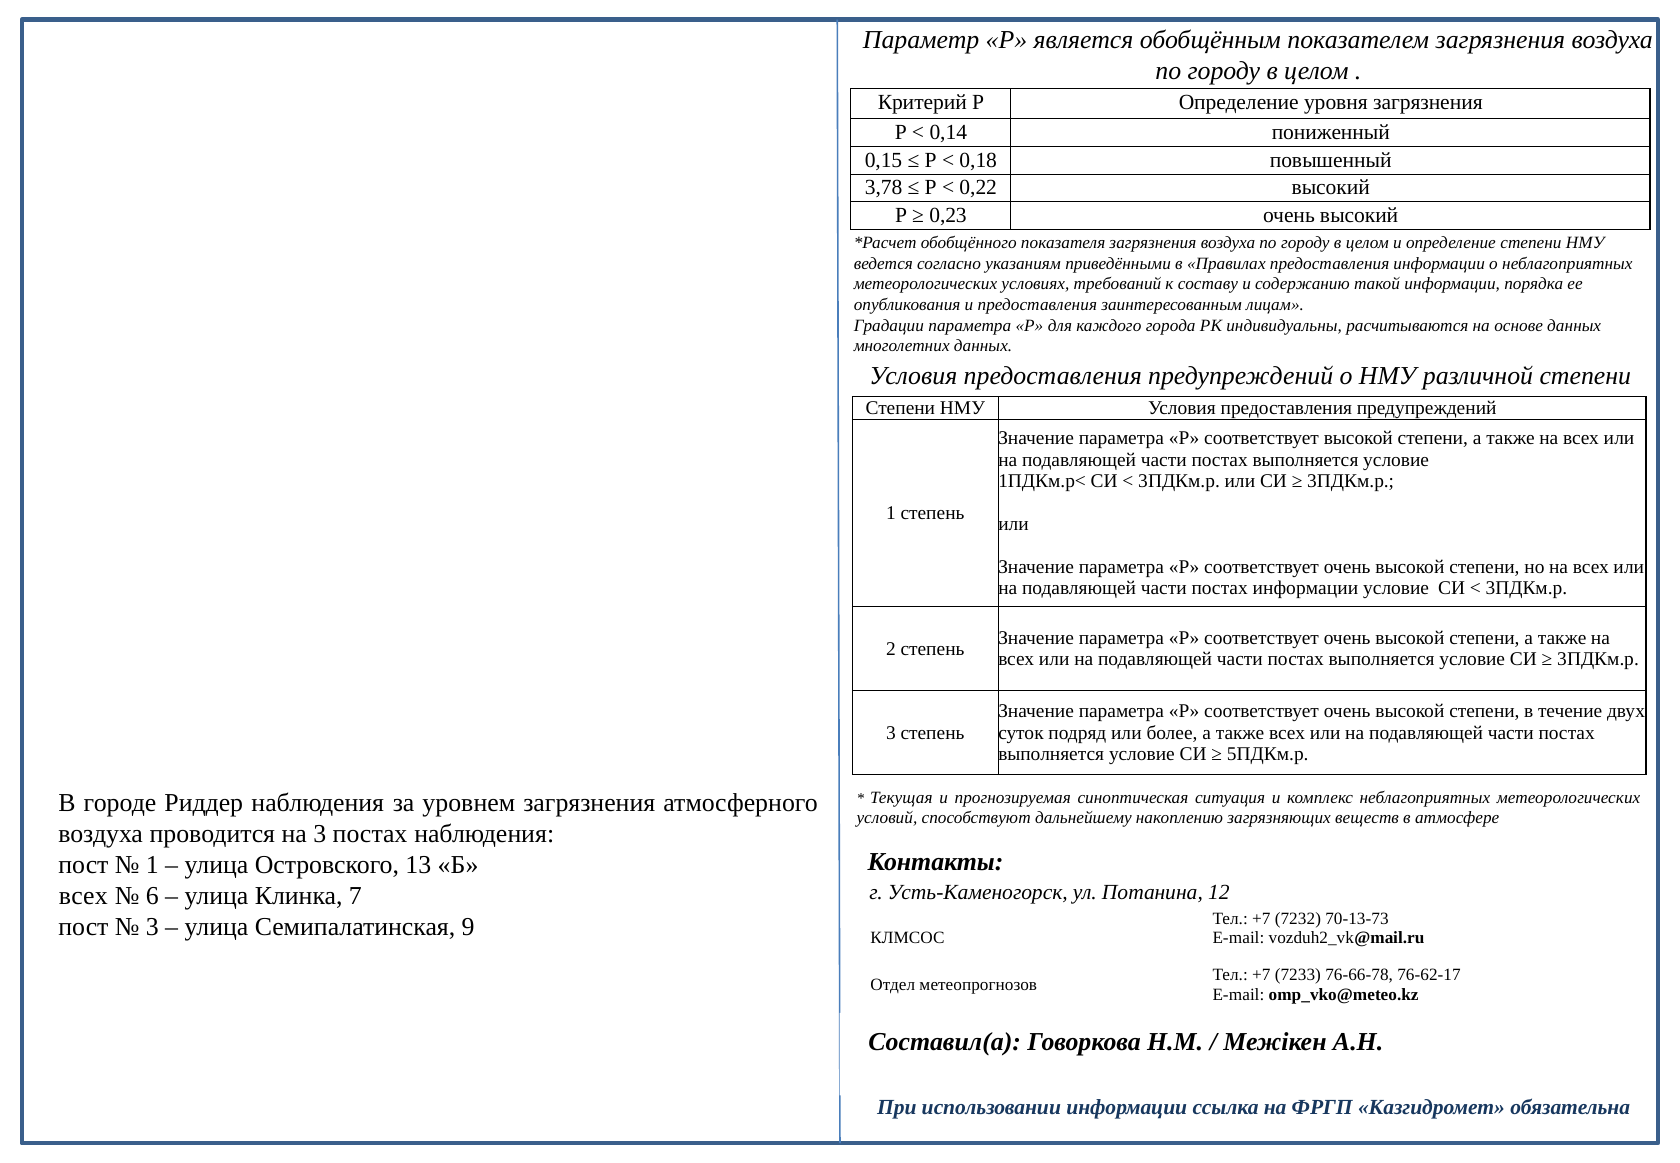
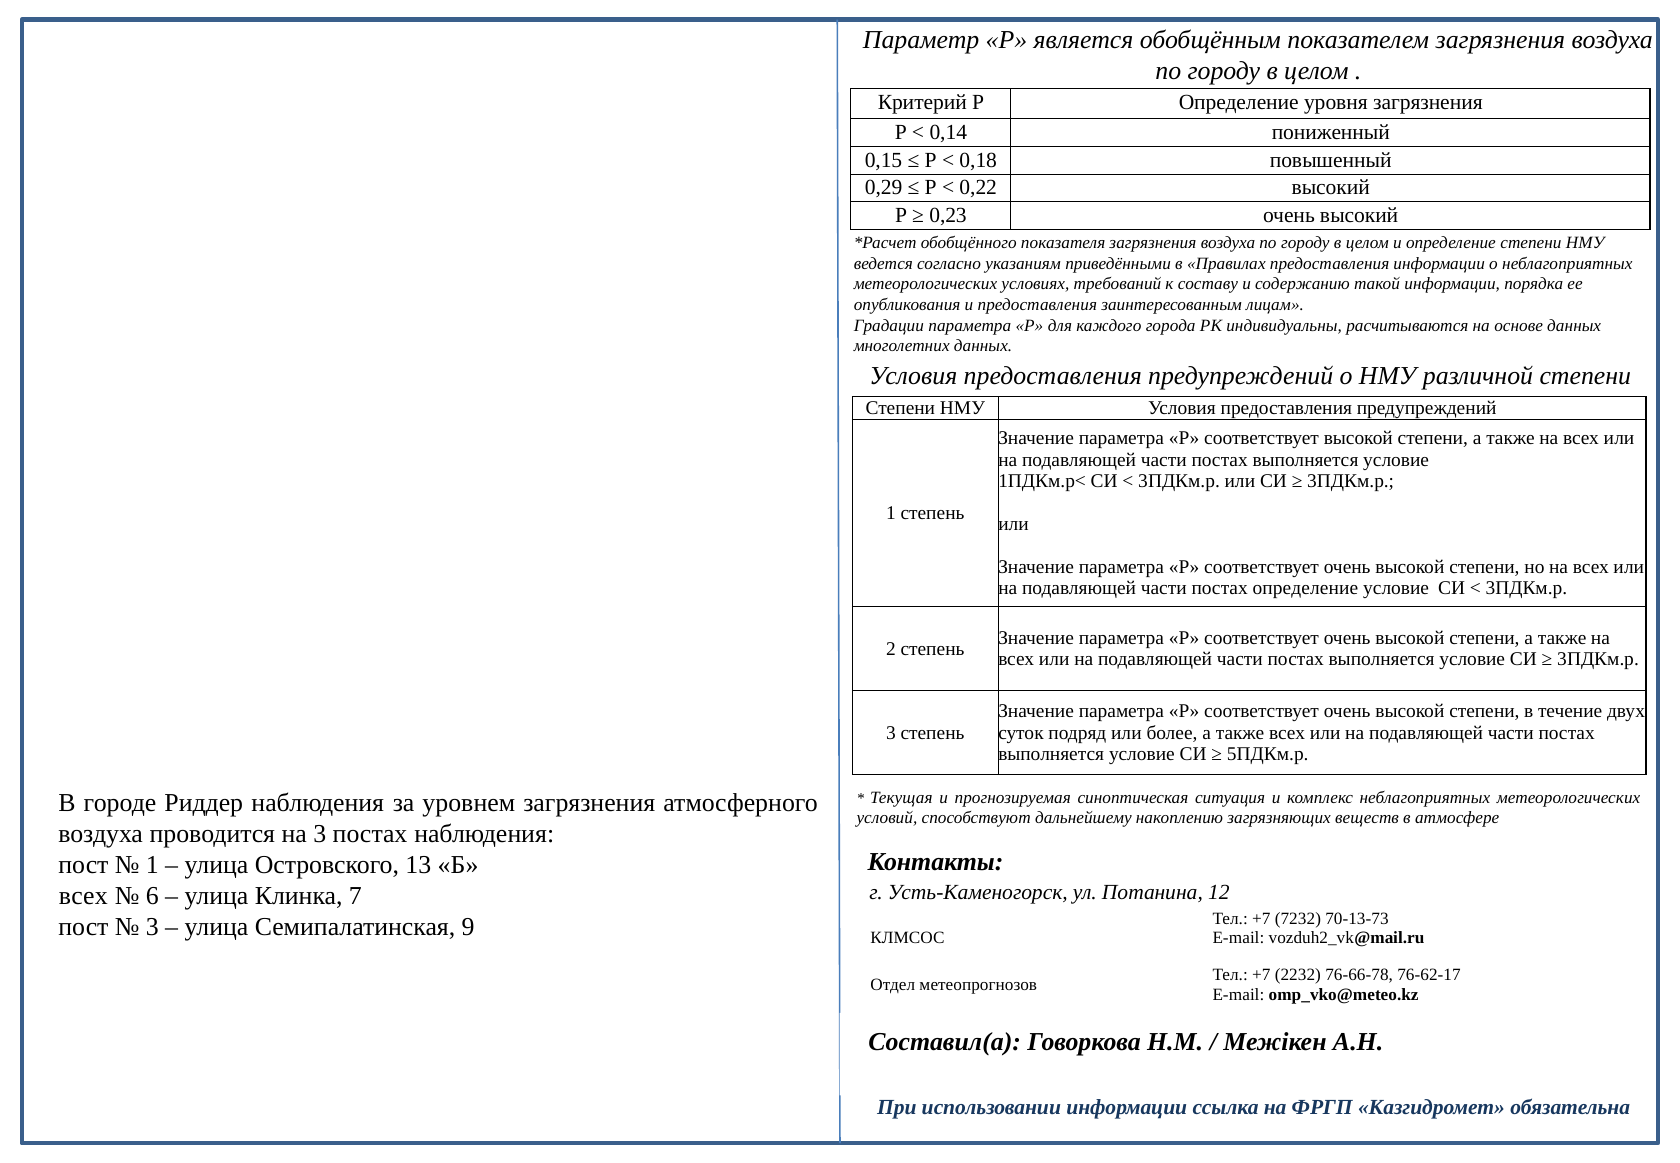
3,78: 3,78 -> 0,29 (884, 188)
постах информации: информации -> определение (1305, 589)
7233: 7233 -> 2232 (1298, 975)
